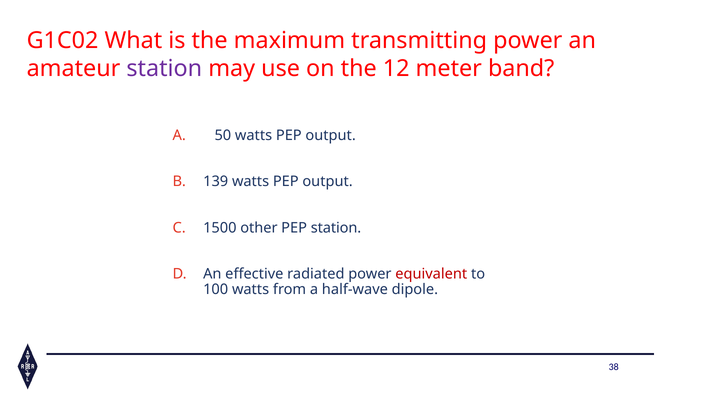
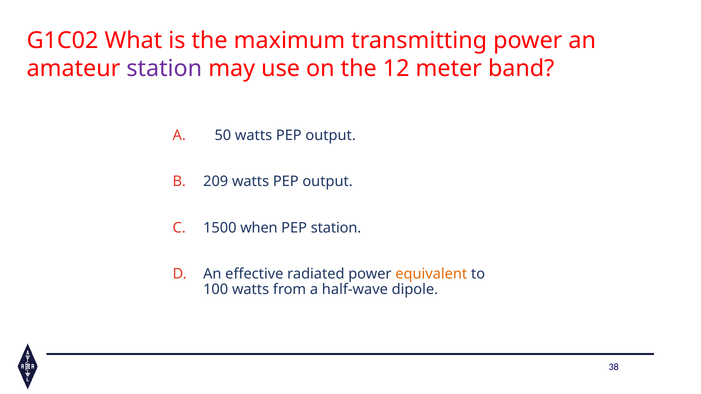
139: 139 -> 209 (216, 182)
other: other -> when (259, 228)
equivalent colour: red -> orange (431, 274)
